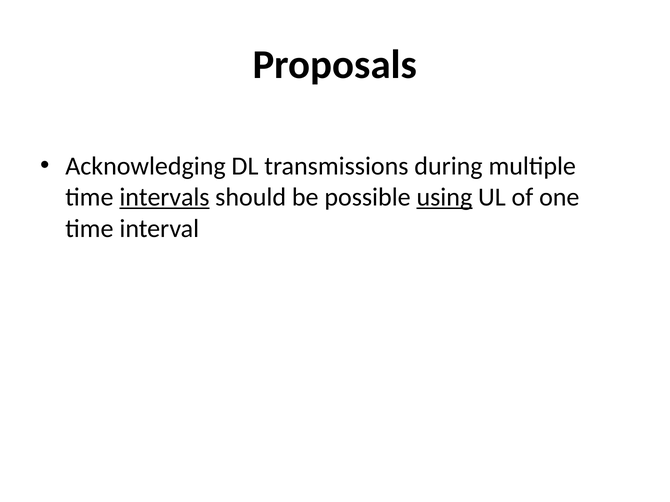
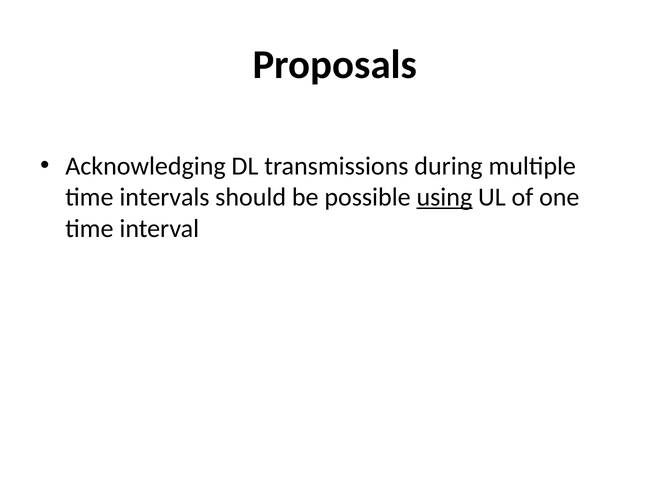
intervals underline: present -> none (164, 197)
